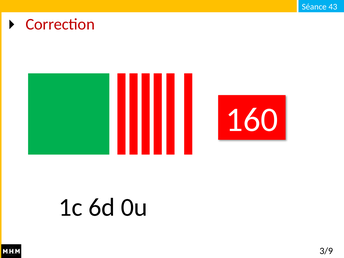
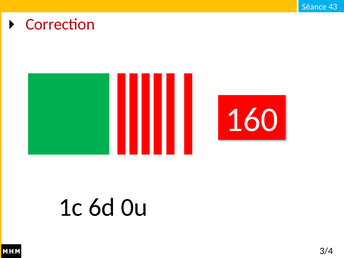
3/9: 3/9 -> 3/4 (326, 251)
